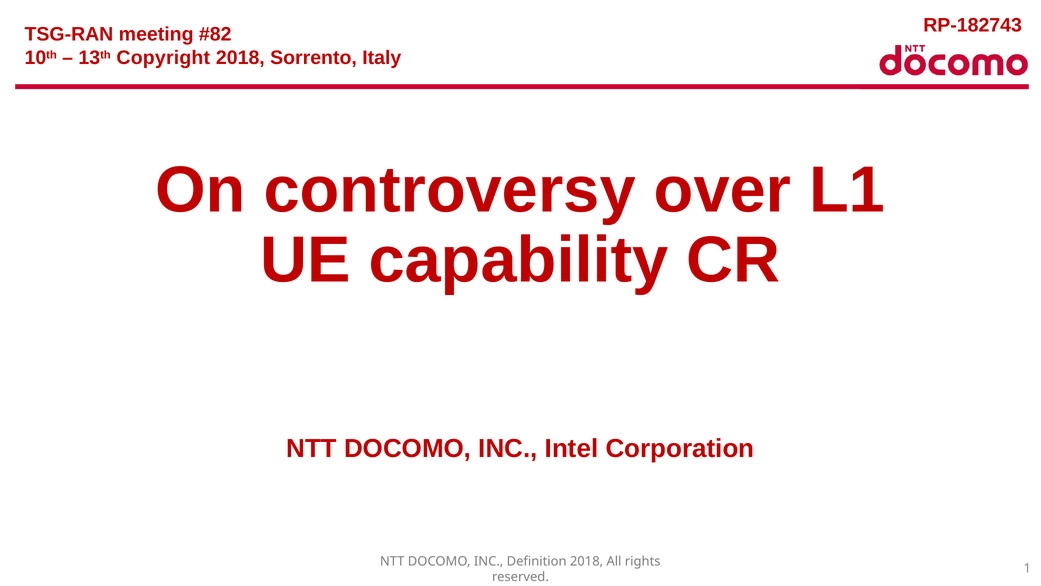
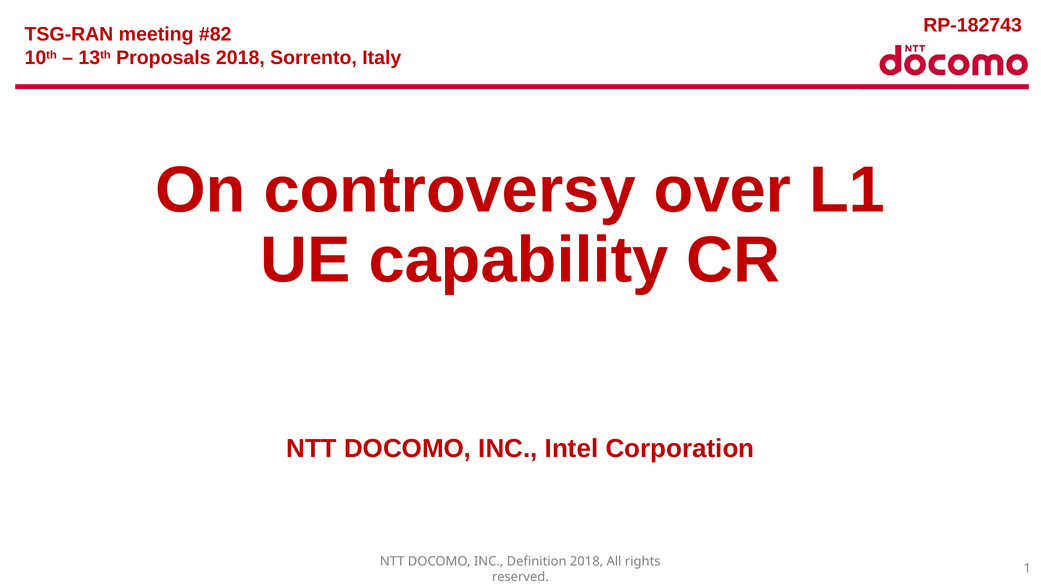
Copyright: Copyright -> Proposals (163, 58)
